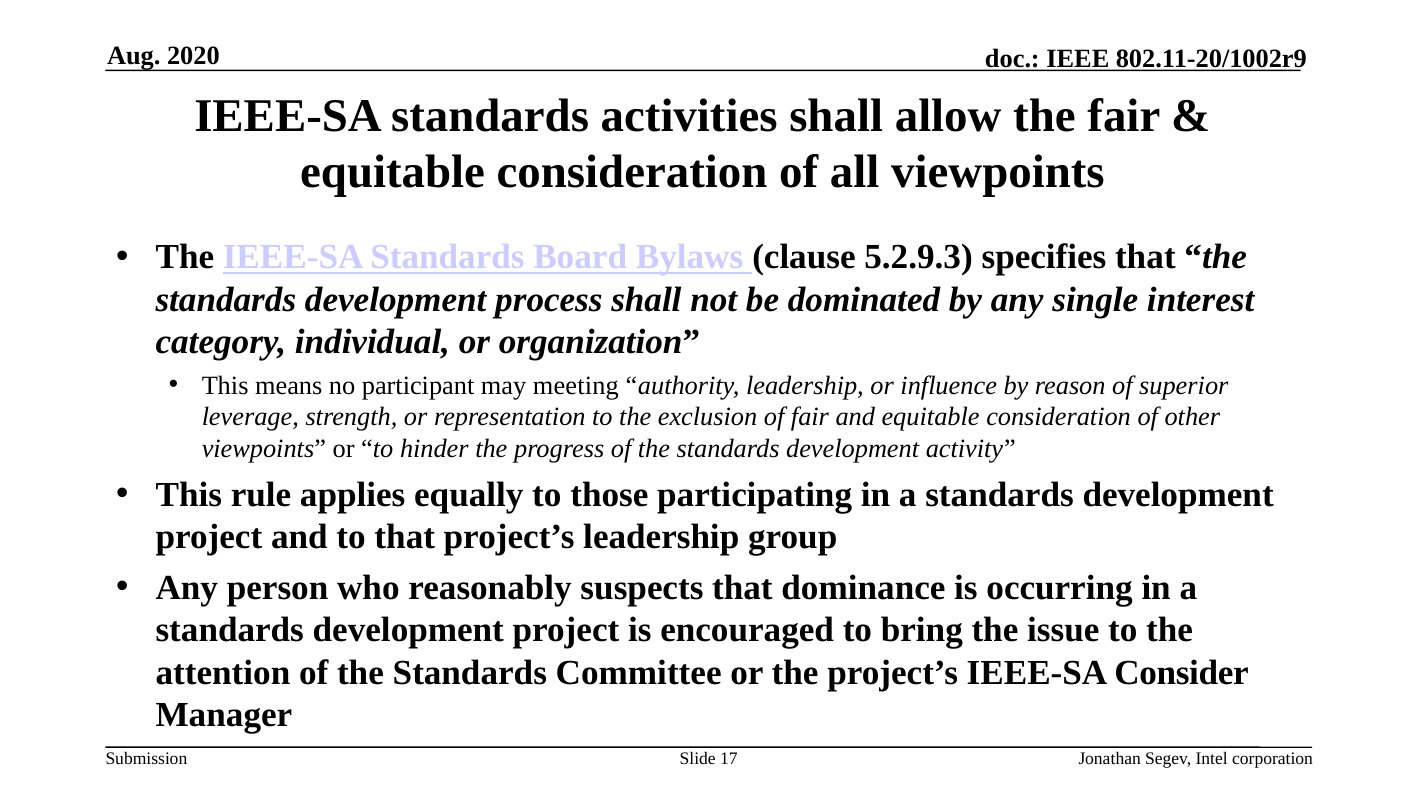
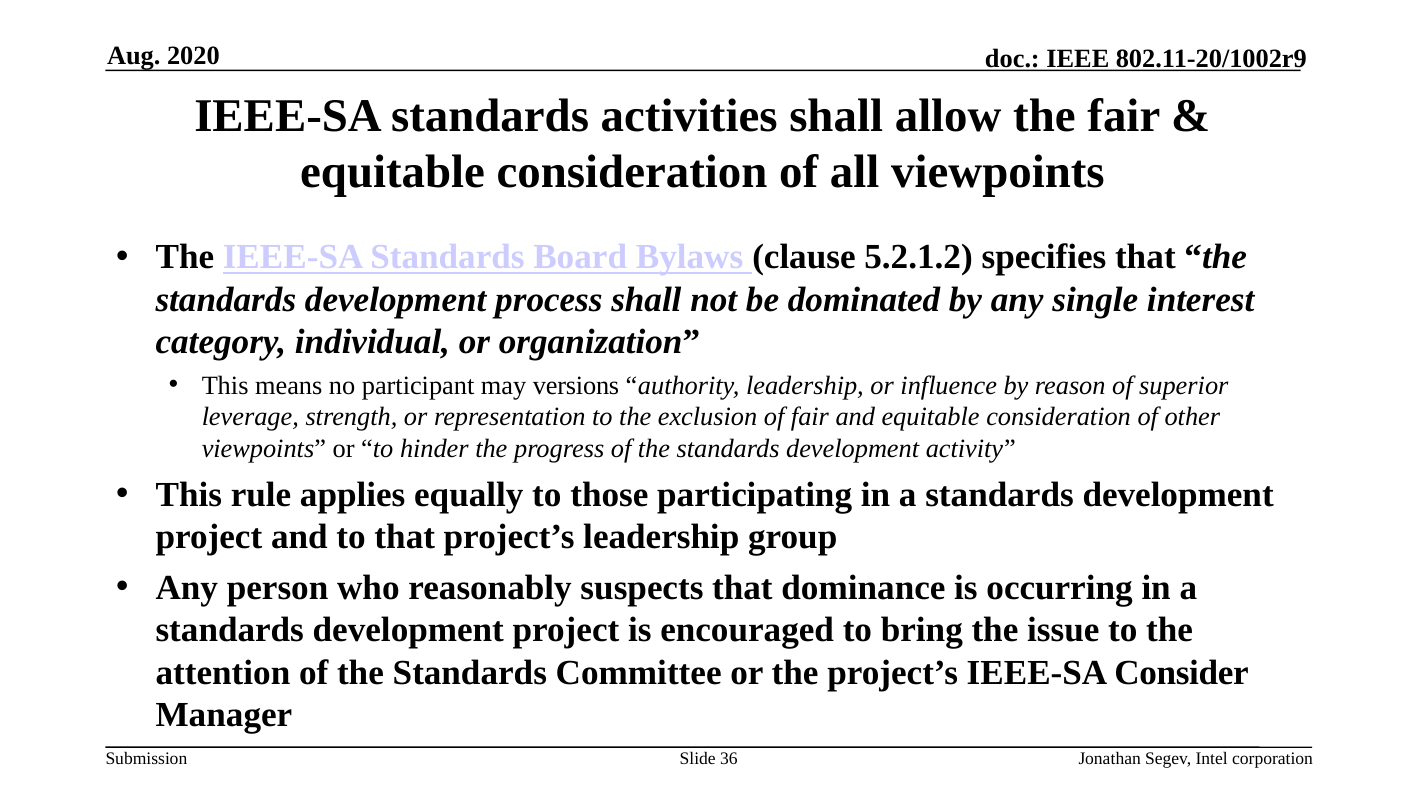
5.2.9.3: 5.2.9.3 -> 5.2.1.2 (919, 257)
meeting: meeting -> versions (576, 385)
17: 17 -> 36 (729, 759)
